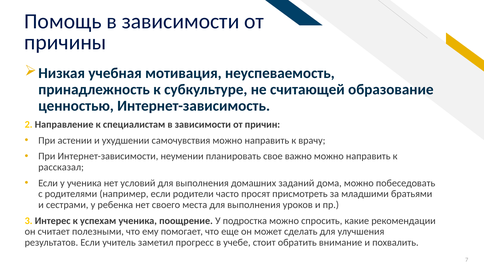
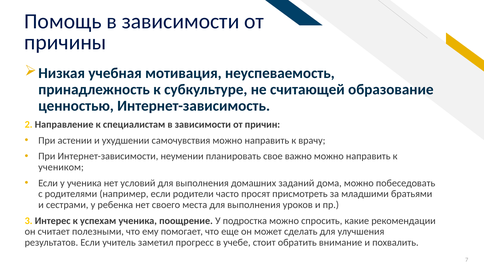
рассказал: рассказал -> учеником (61, 167)
